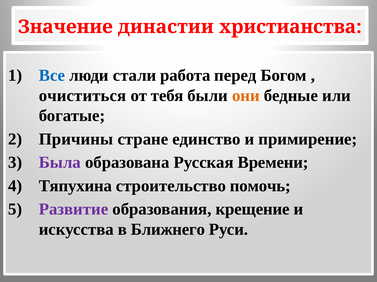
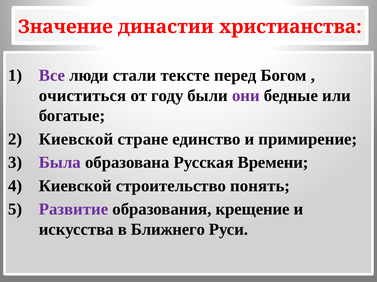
Все colour: blue -> purple (52, 76)
работа: работа -> тексте (185, 76)
тебя: тебя -> году (167, 96)
они colour: orange -> purple (246, 96)
Причины: Причины -> Киевской (76, 139)
Тяпухина: Тяпухина -> Киевской (75, 186)
помочь: помочь -> понять (260, 186)
